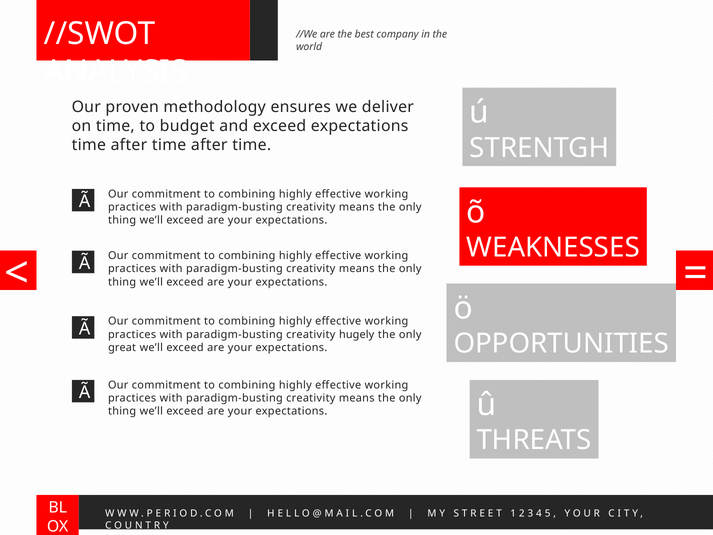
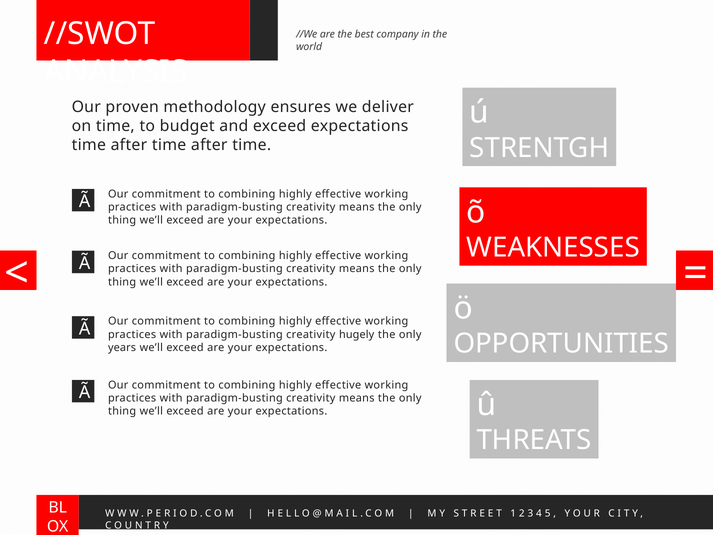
great: great -> years (122, 347)
